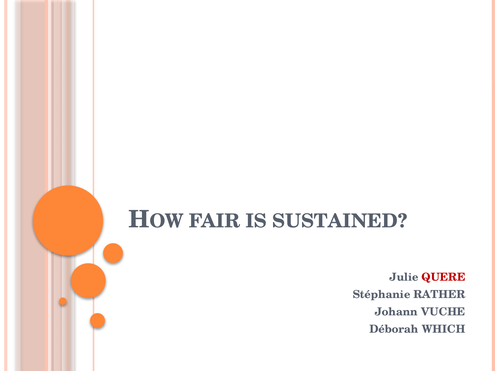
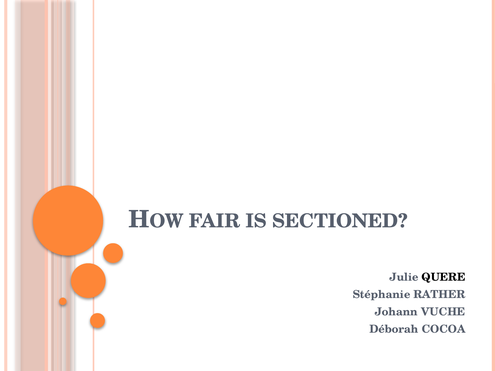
SUSTAINED: SUSTAINED -> SECTIONED (340, 221)
QUERE colour: red -> black (443, 277)
WHICH: WHICH -> COCOA (444, 329)
